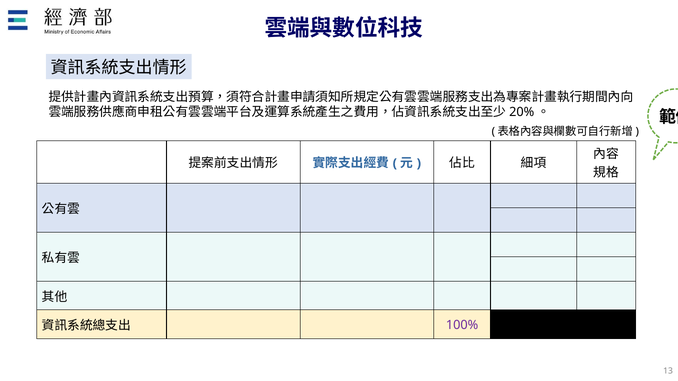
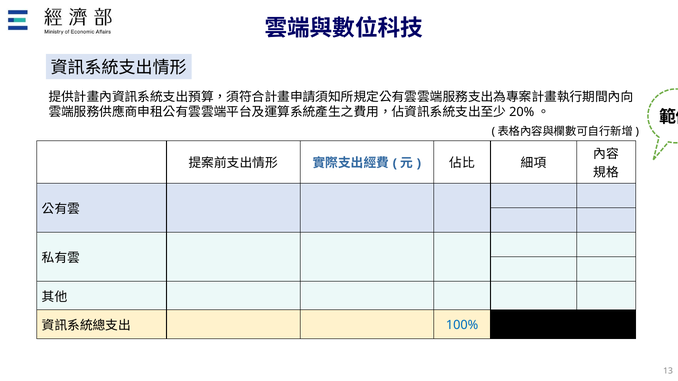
100% colour: purple -> blue (462, 325)
